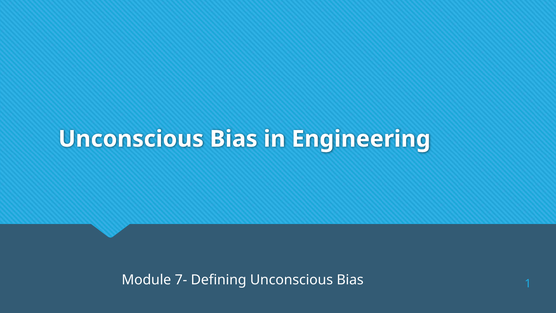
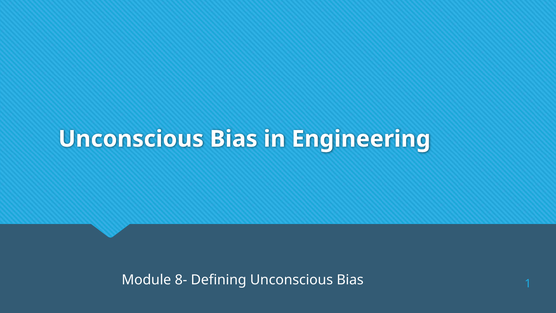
7-: 7- -> 8- (181, 280)
